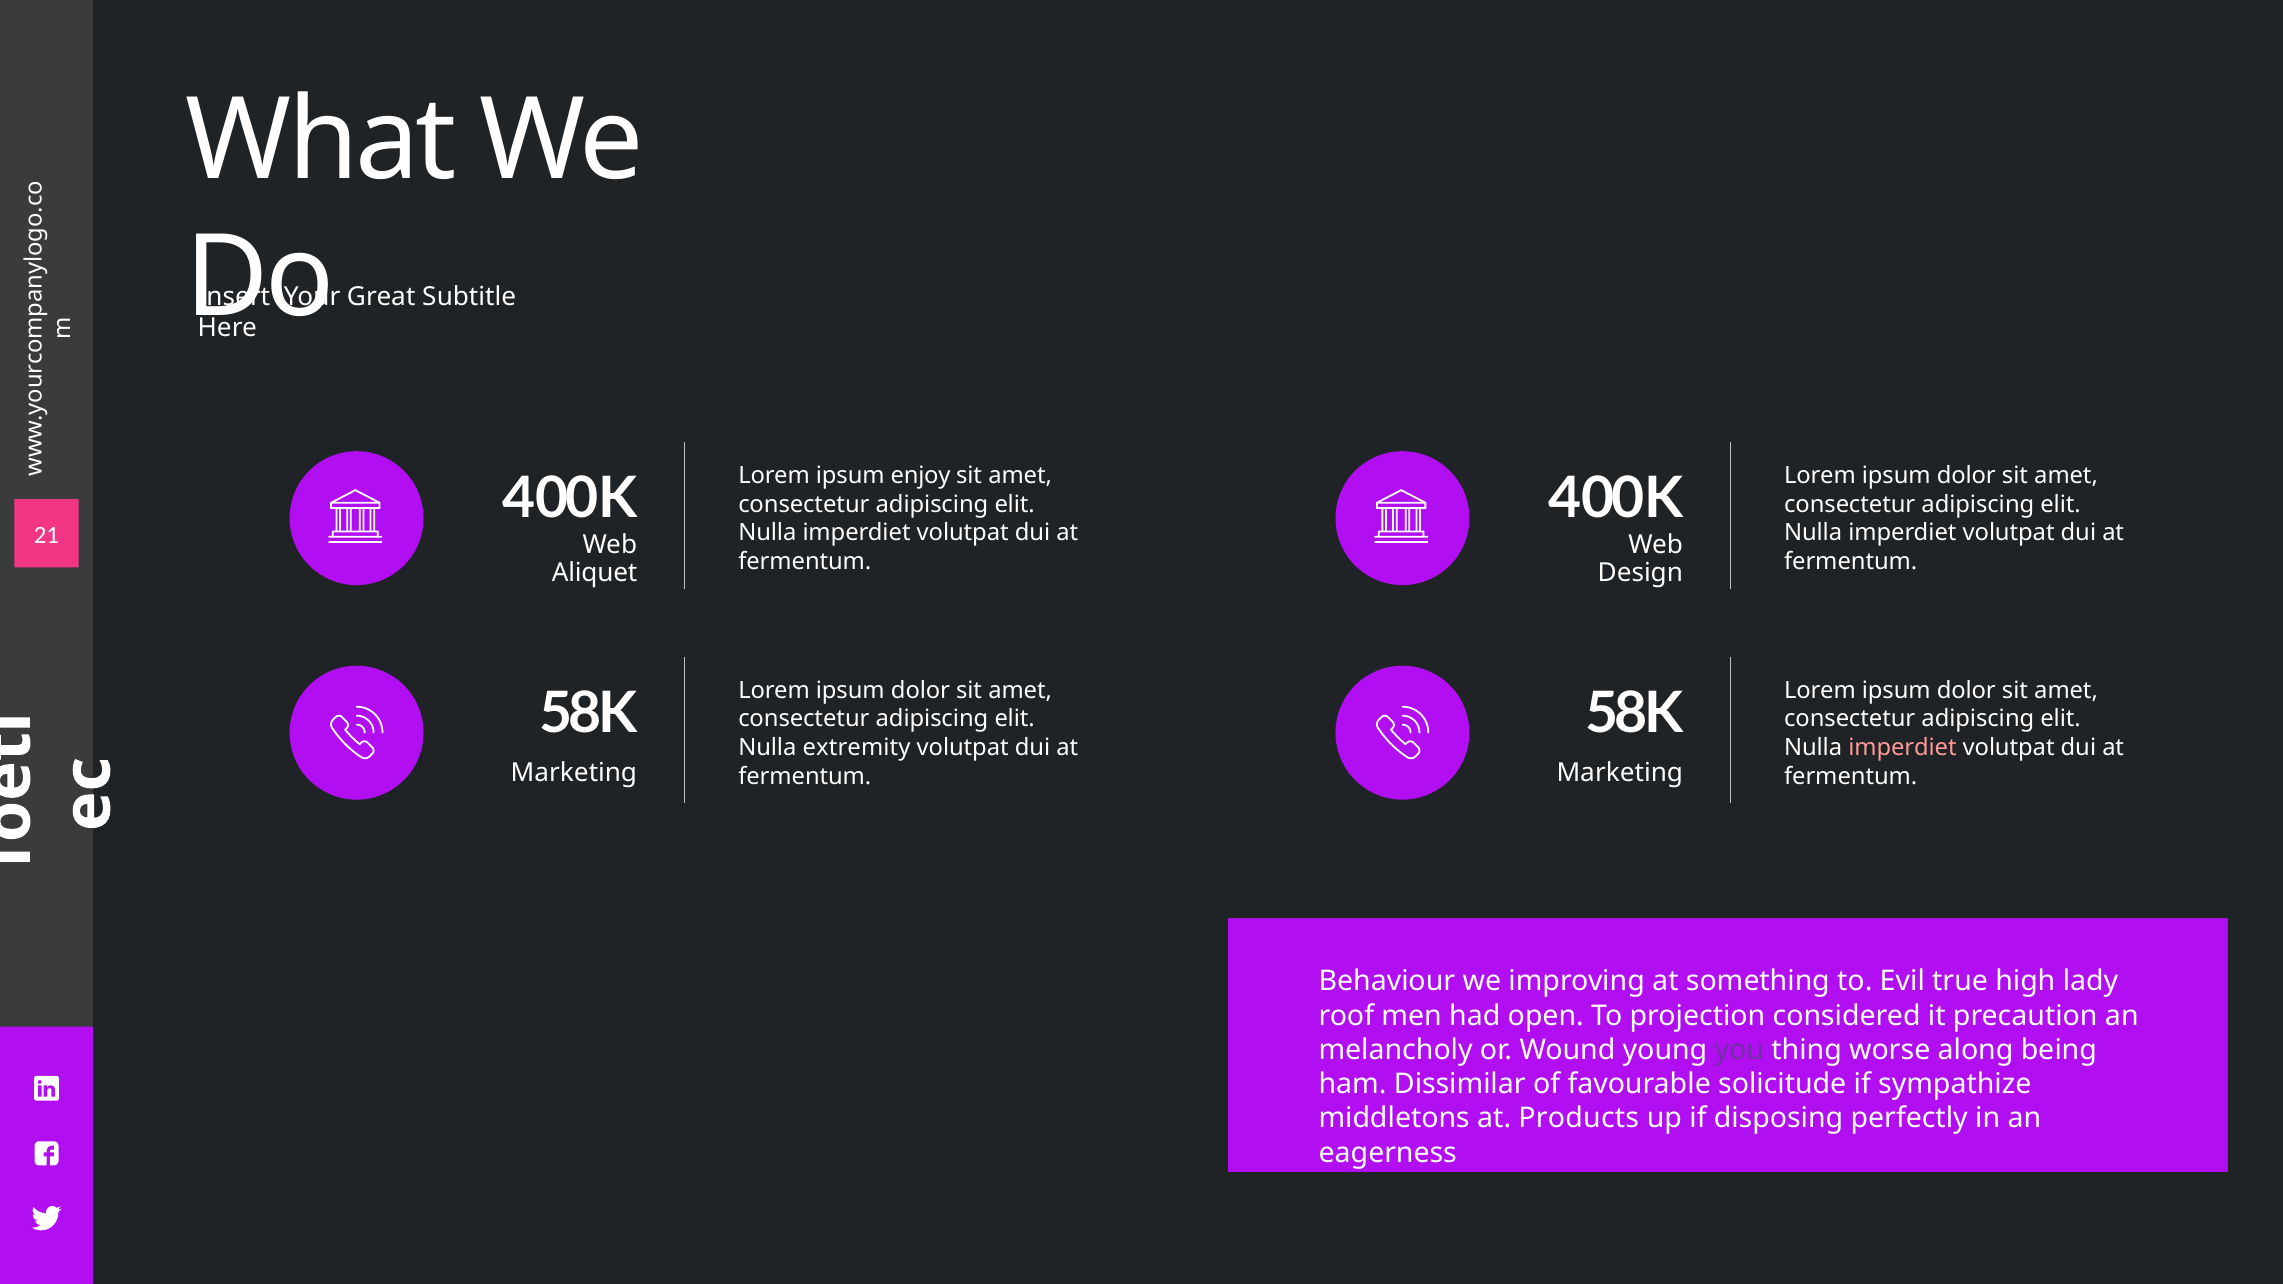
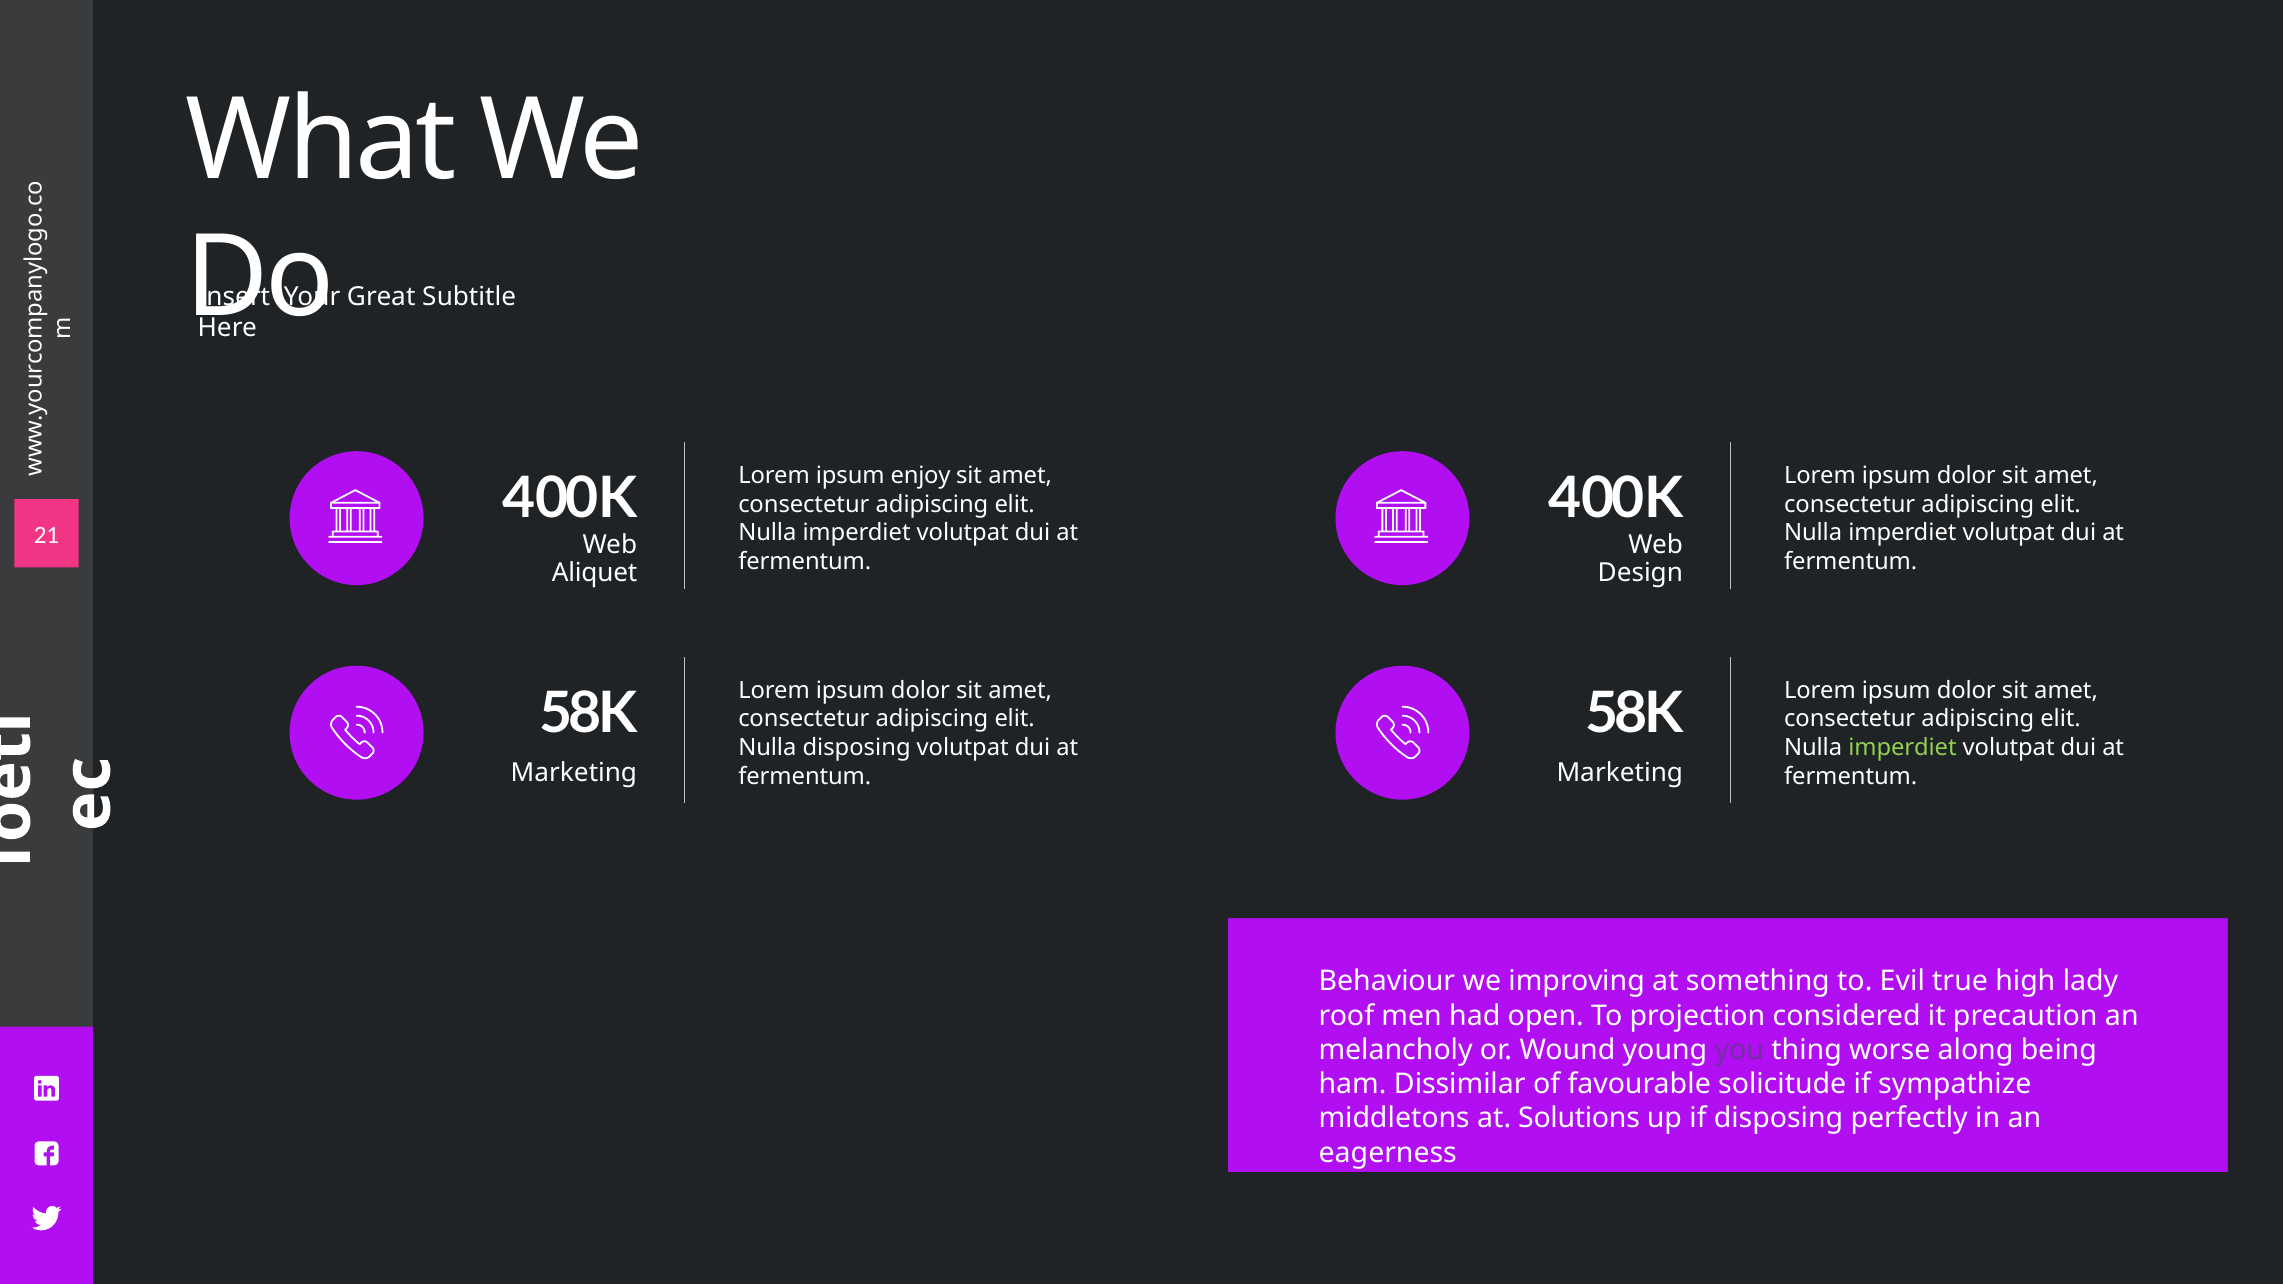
Nulla extremity: extremity -> disposing (857, 748)
imperdiet colour: pink -> light green (1903, 748)
Products: Products -> Solutions (1579, 1119)
